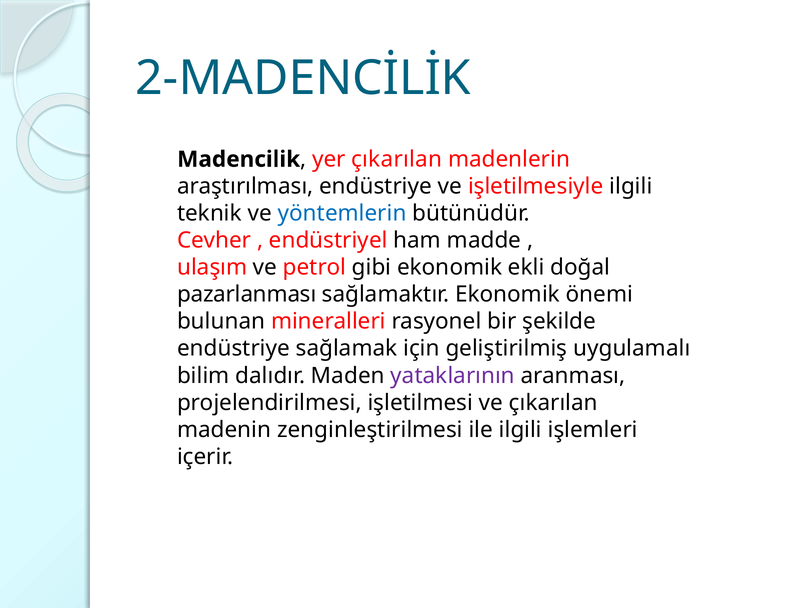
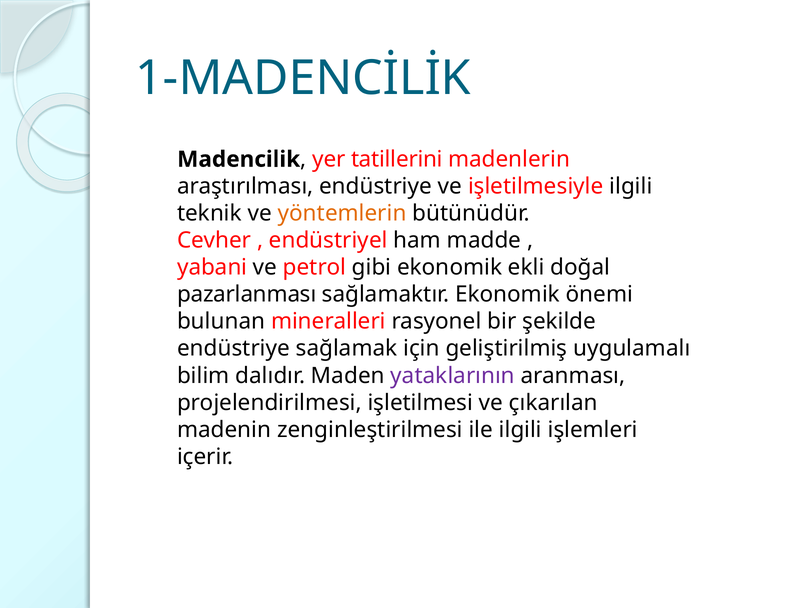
2-MADENCİLİK: 2-MADENCİLİK -> 1-MADENCİLİK (303, 78)
yer çıkarılan: çıkarılan -> tatillerini (397, 159)
yöntemlerin colour: blue -> orange (342, 213)
ulaşım: ulaşım -> yabani (212, 268)
